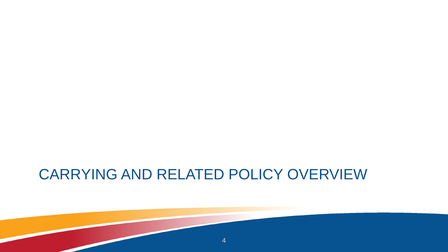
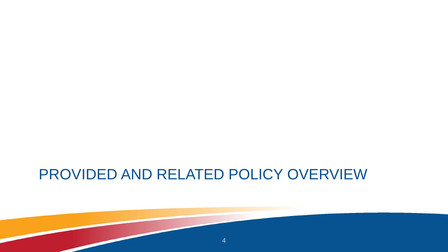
CARRYING: CARRYING -> PROVIDED (78, 174)
